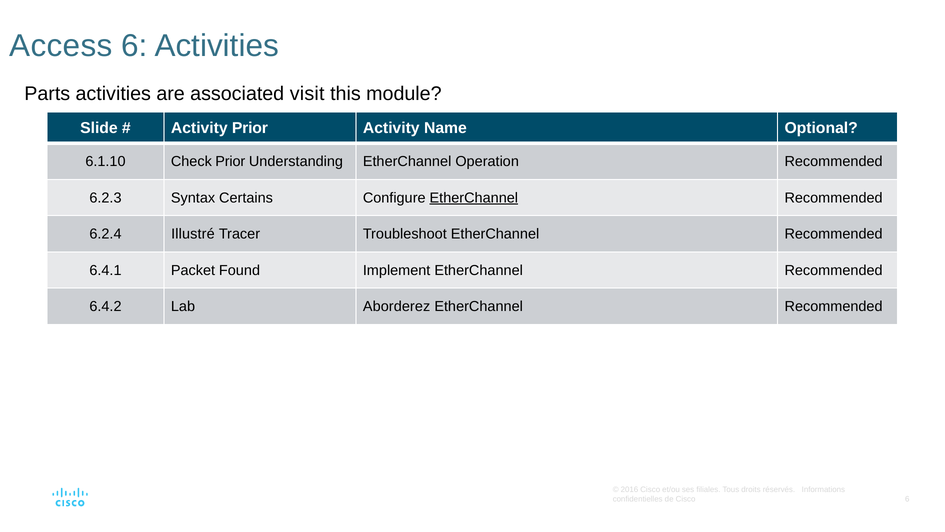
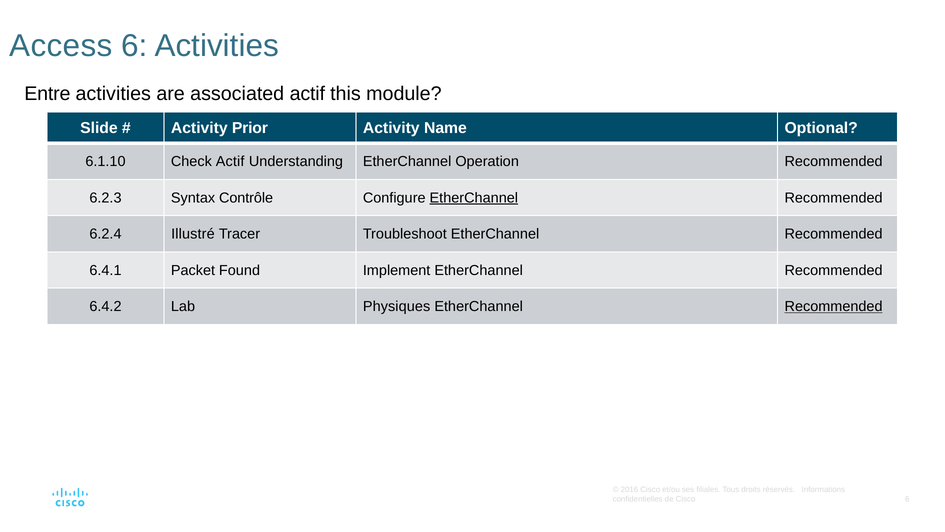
Parts: Parts -> Entre (47, 94)
associated visit: visit -> actif (307, 94)
Check Prior: Prior -> Actif (230, 161)
Certains: Certains -> Contrôle (246, 198)
Aborderez: Aborderez -> Physiques (397, 306)
Recommended underline: none -> present (834, 306)
